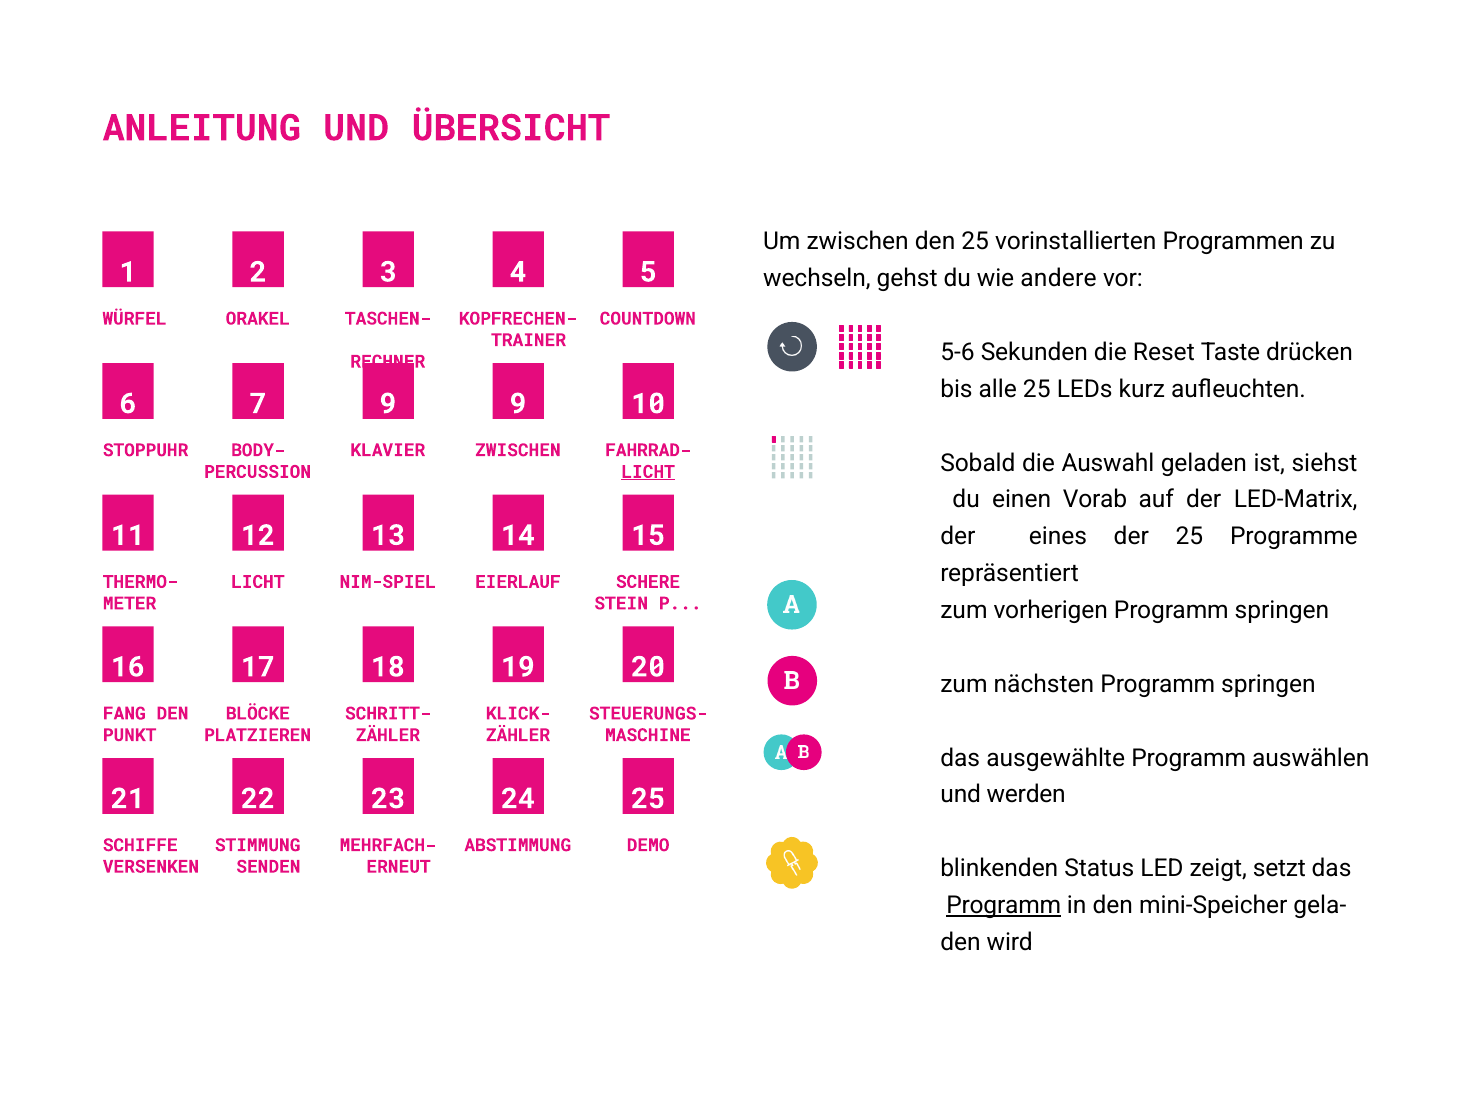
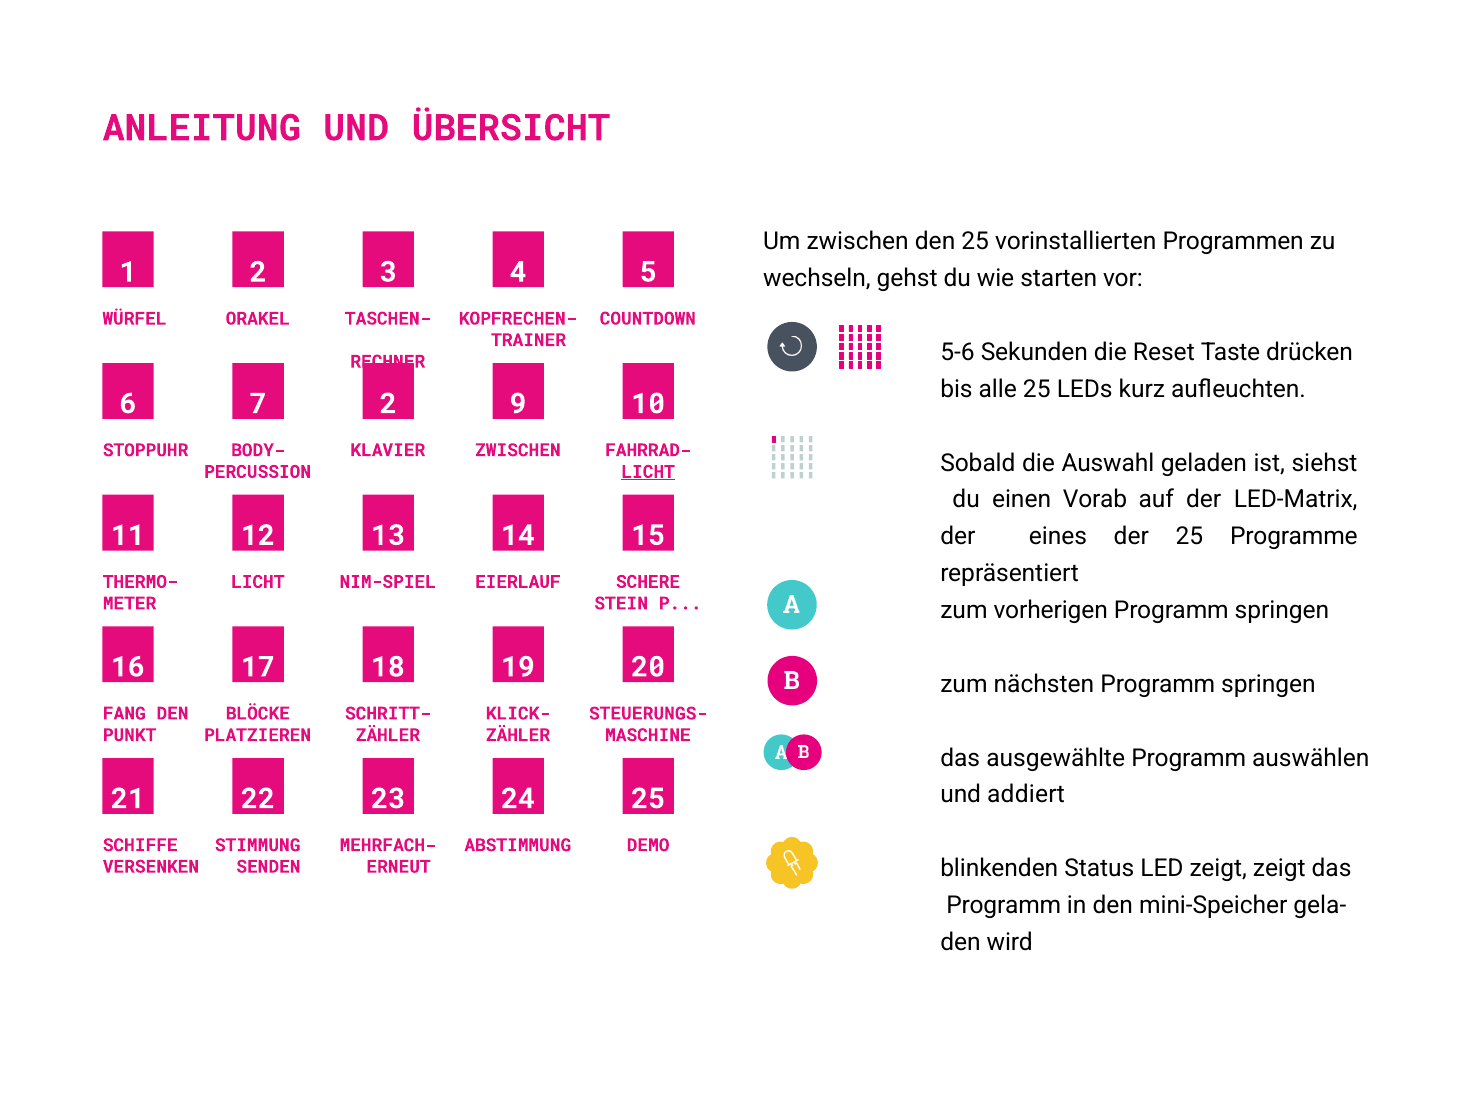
andere: andere -> starten (1059, 279)
7 9: 9 -> 2 (388, 404)
werden: werden -> addiert (1026, 795)
zeigt setzt: setzt -> zeigt (1279, 869)
Programm underline: present -> none (1004, 906)
